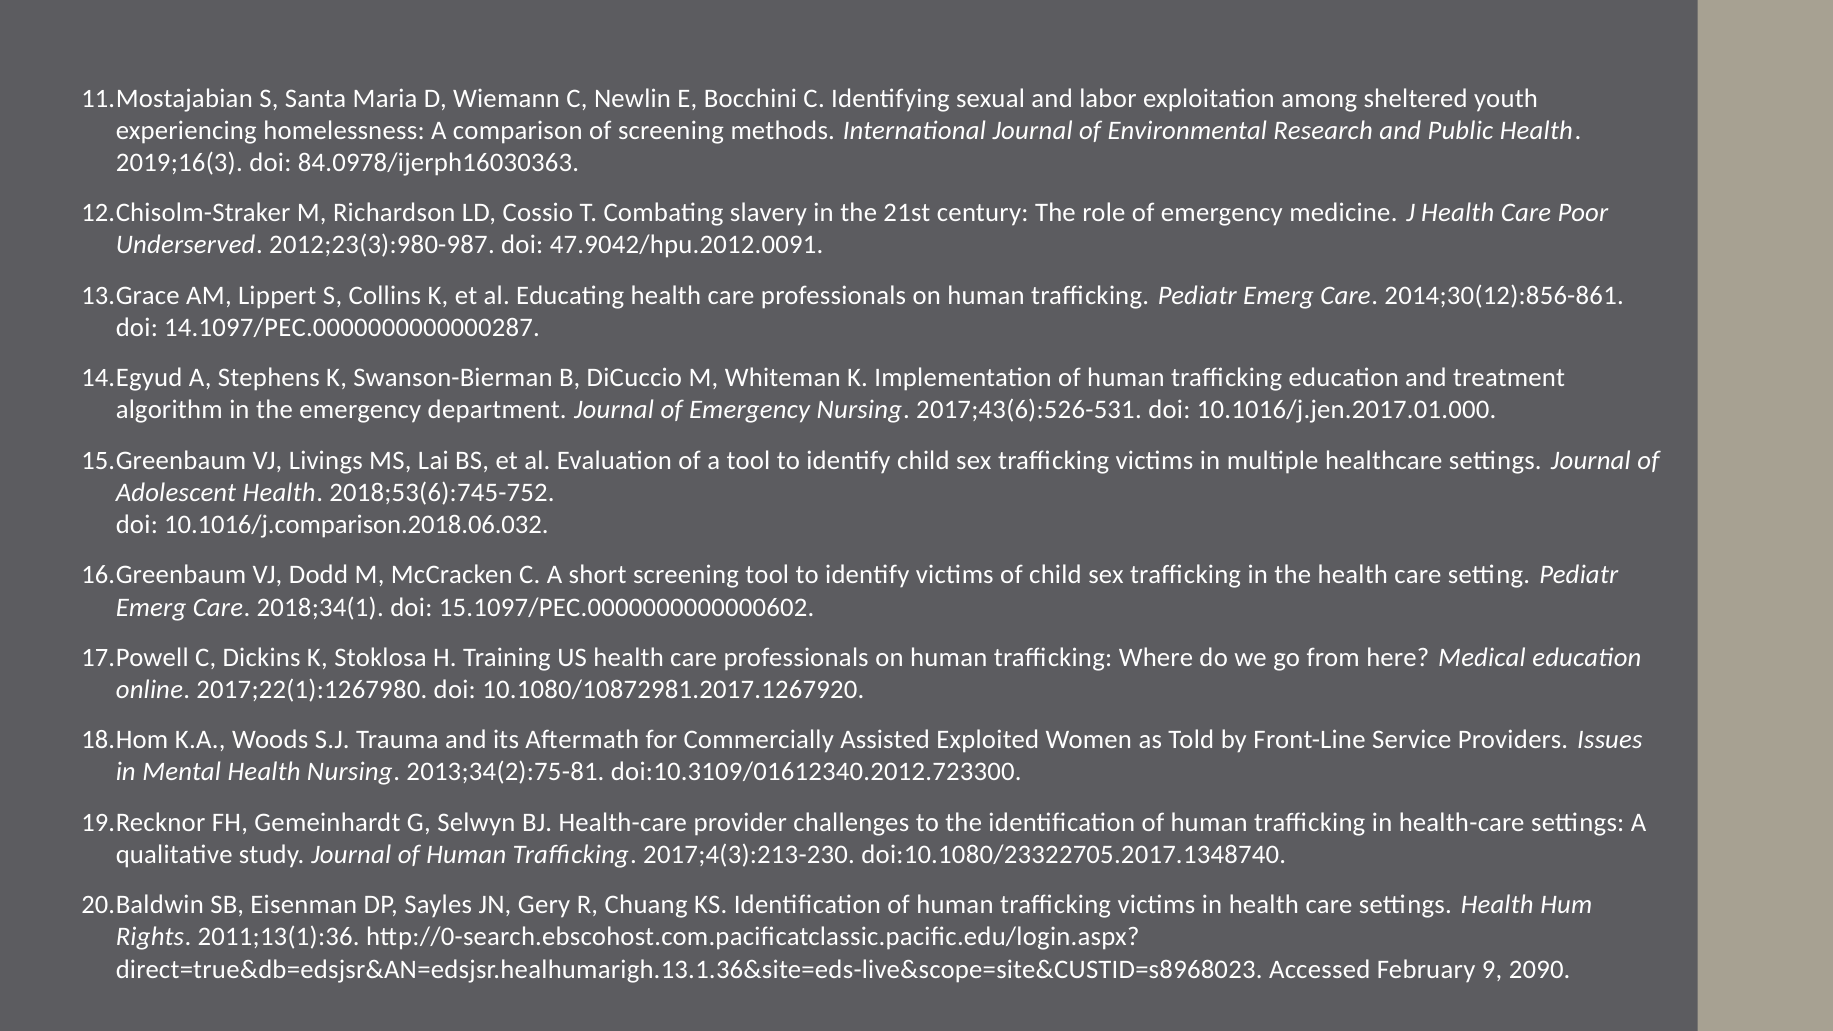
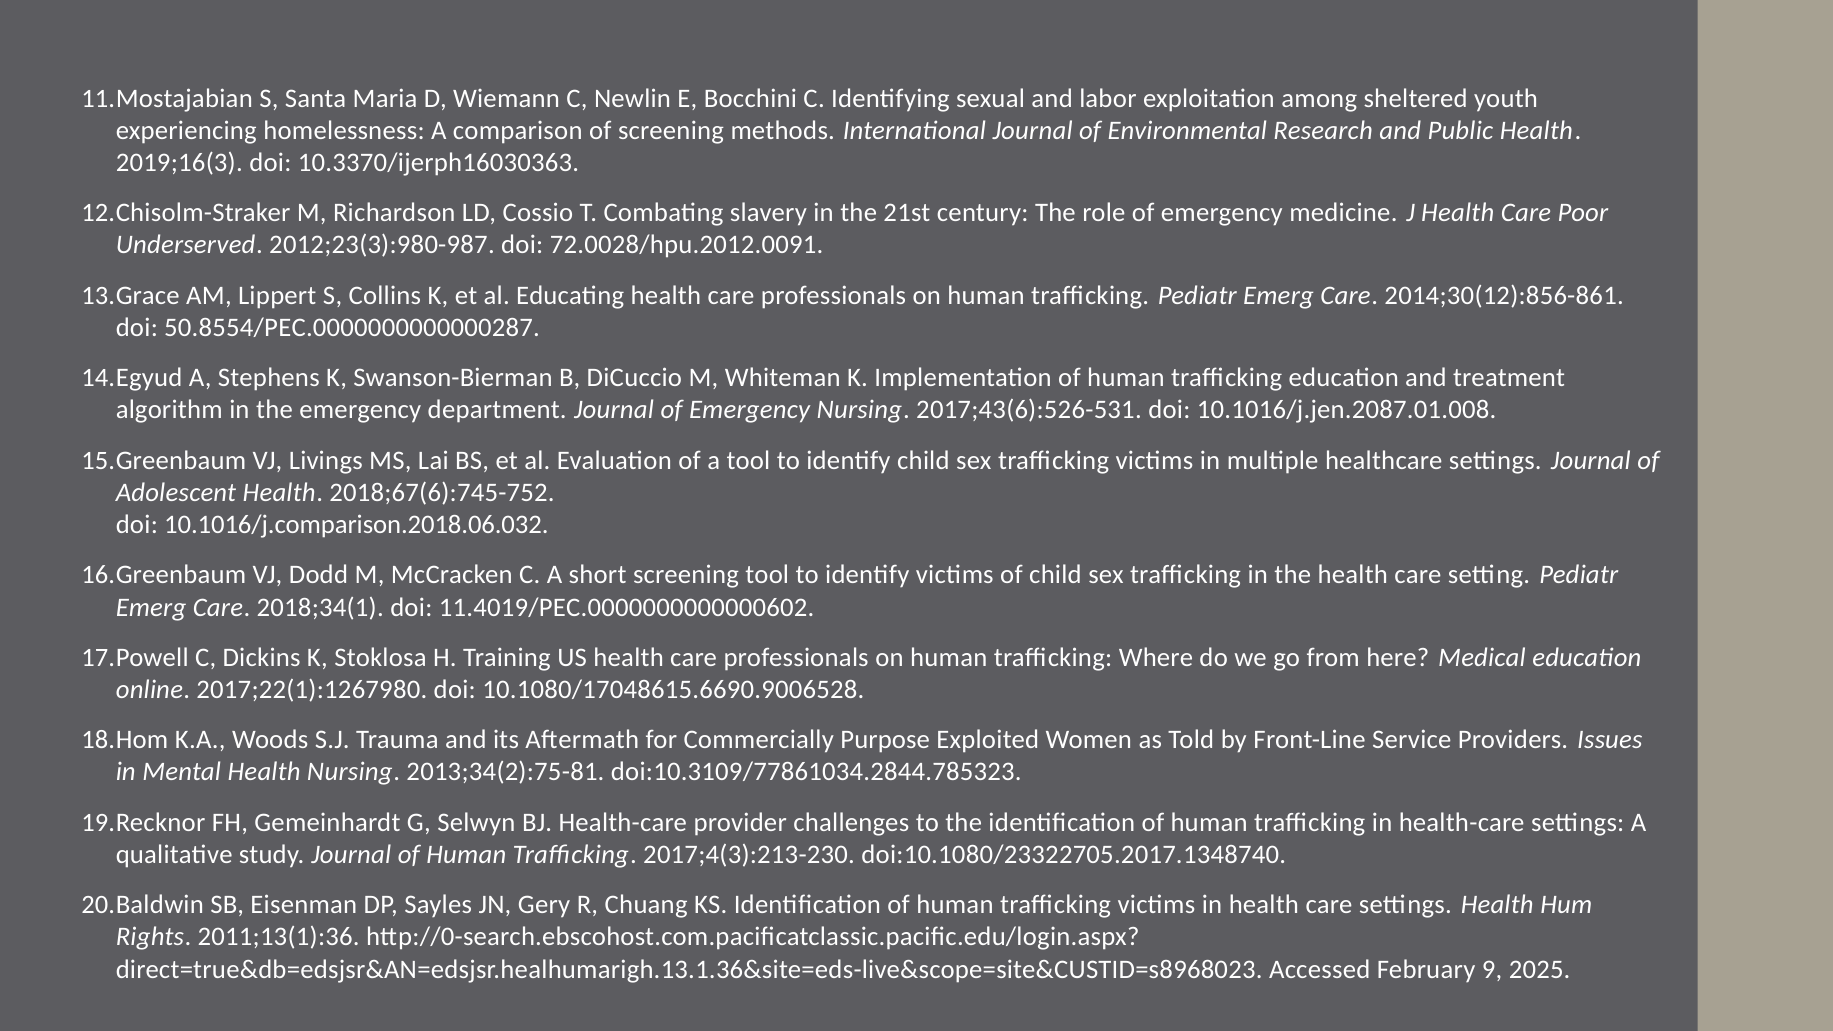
84.0978/ijerph16030363: 84.0978/ijerph16030363 -> 10.3370/ijerph16030363 (439, 163)
47.9042/hpu.2012.0091: 47.9042/hpu.2012.0091 -> 72.0028/hpu.2012.0091 (687, 245)
14.1097/PEC.0000000000000287: 14.1097/PEC.0000000000000287 -> 50.8554/PEC.0000000000000287 (352, 328)
10.1016/j.jen.2017.01.000: 10.1016/j.jen.2017.01.000 -> 10.1016/j.jen.2087.01.008 (1347, 410)
2018;53(6):745-752: 2018;53(6):745-752 -> 2018;67(6):745-752 (442, 493)
15.1097/PEC.0000000000000602: 15.1097/PEC.0000000000000602 -> 11.4019/PEC.0000000000000602 (627, 607)
10.1080/10872981.2017.1267920: 10.1080/10872981.2017.1267920 -> 10.1080/17048615.6690.9006528 (673, 690)
Assisted: Assisted -> Purpose (885, 740)
doi:10.3109/01612340.2012.723300: doi:10.3109/01612340.2012.723300 -> doi:10.3109/77861034.2844.785323 (816, 772)
2090: 2090 -> 2025 (1540, 969)
